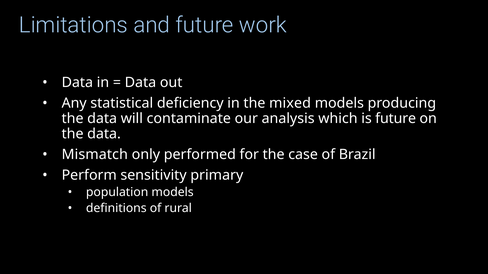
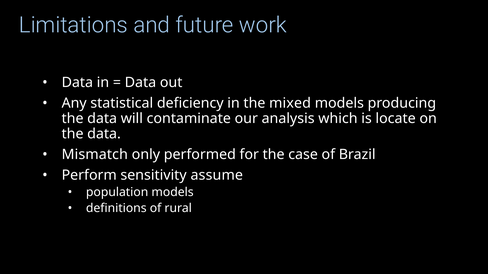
is future: future -> locate (396, 119)
primary: primary -> assume (217, 176)
